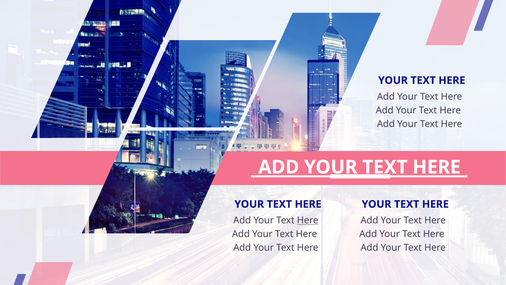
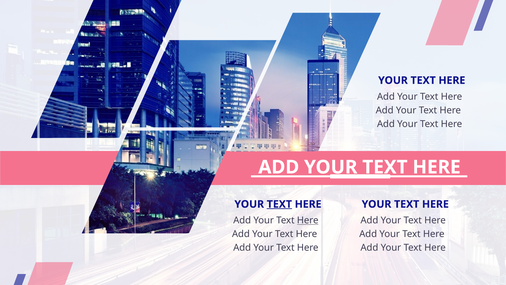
TEXT underline: none -> present (279, 204)
